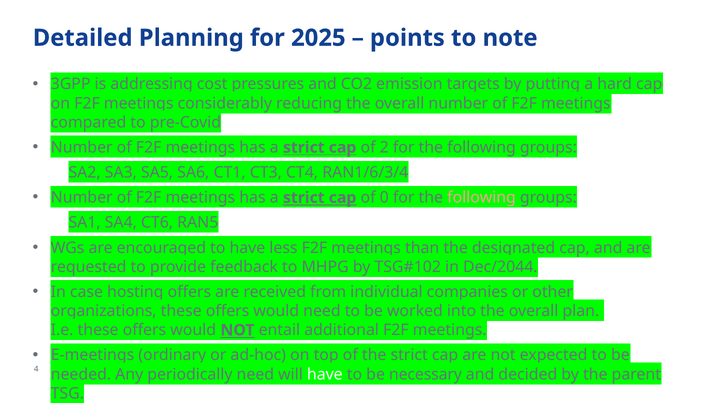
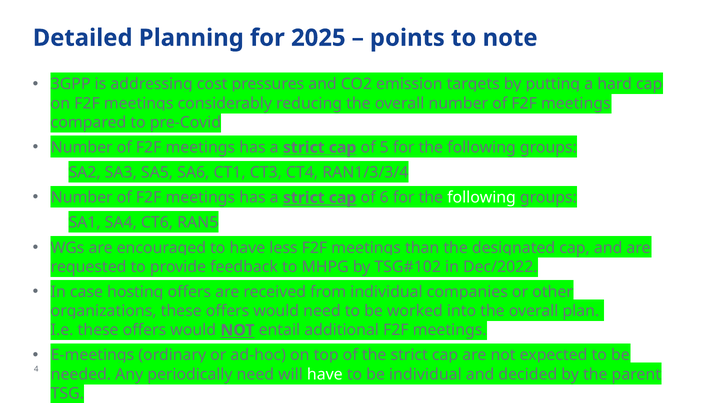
2: 2 -> 5 (384, 147)
RAN1/6/3/4: RAN1/6/3/4 -> RAN1/3/3/4 (365, 172)
0: 0 -> 6 (384, 198)
following colour: pink -> white (482, 198)
Dec/2044: Dec/2044 -> Dec/2022 (500, 267)
be necessary: necessary -> individual (425, 374)
